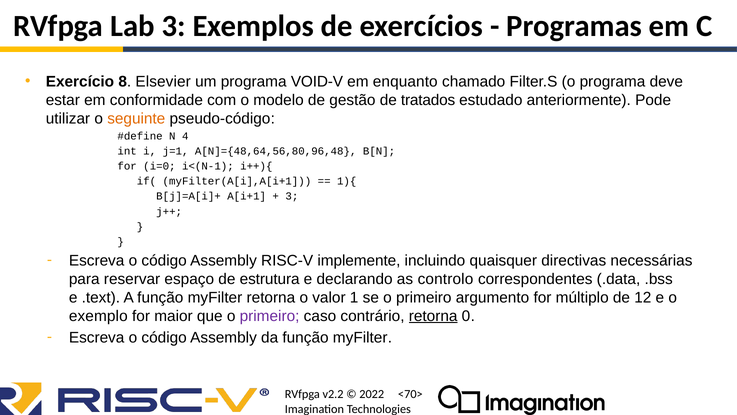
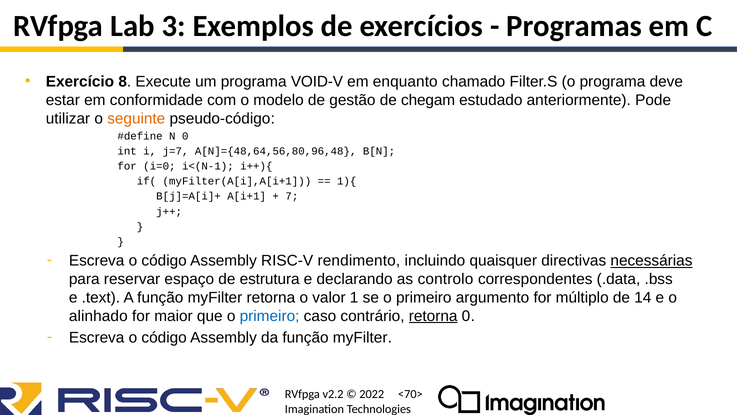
Elsevier: Elsevier -> Execute (163, 82)
tratados: tratados -> chegam (428, 100)
N 4: 4 -> 0 (185, 136)
j=1: j=1 -> j=7 (176, 151)
3: 3 -> 7 (292, 196)
implemente: implemente -> rendimento (359, 260)
necessárias underline: none -> present (651, 260)
12: 12 -> 14 (643, 297)
exemplo: exemplo -> alinhado (98, 316)
primeiro colour: purple -> blue (270, 316)
